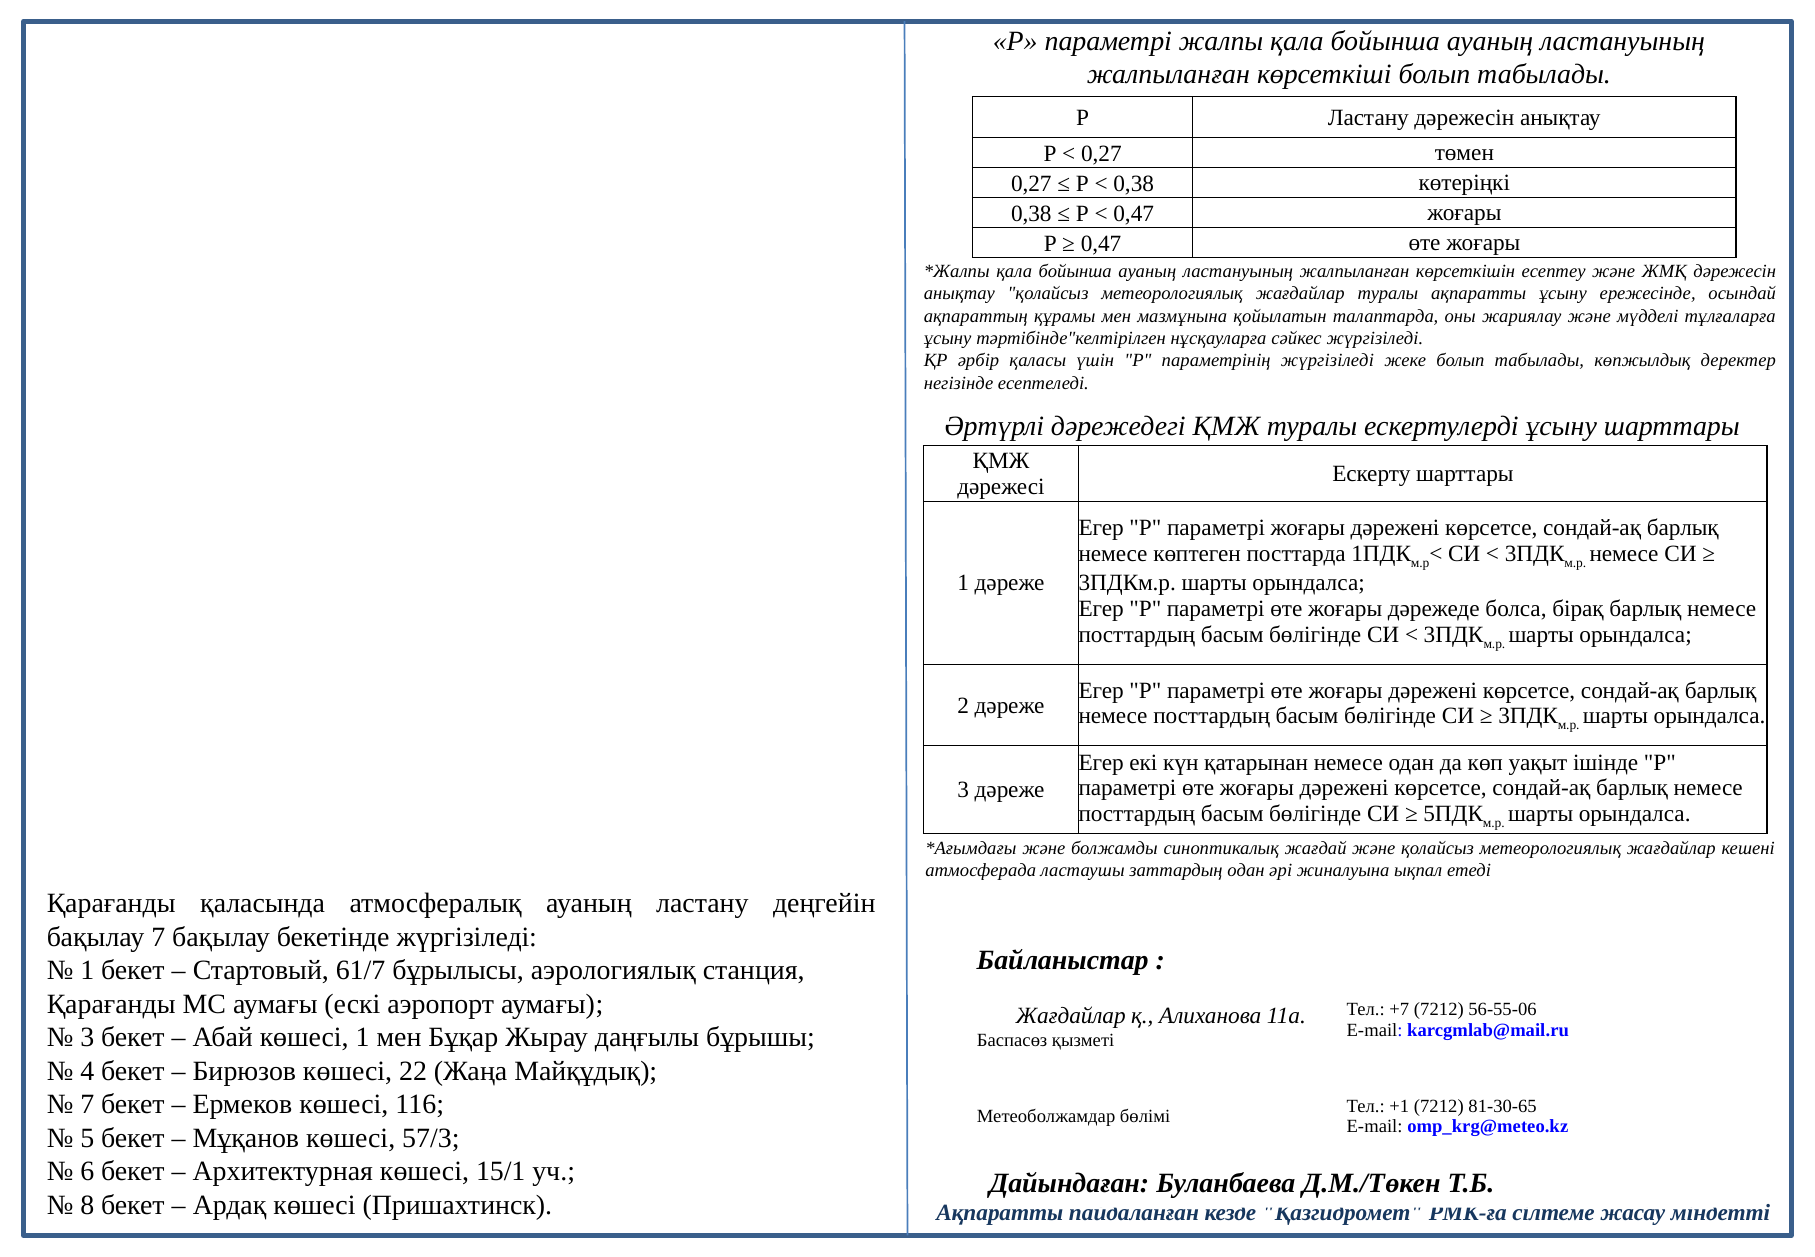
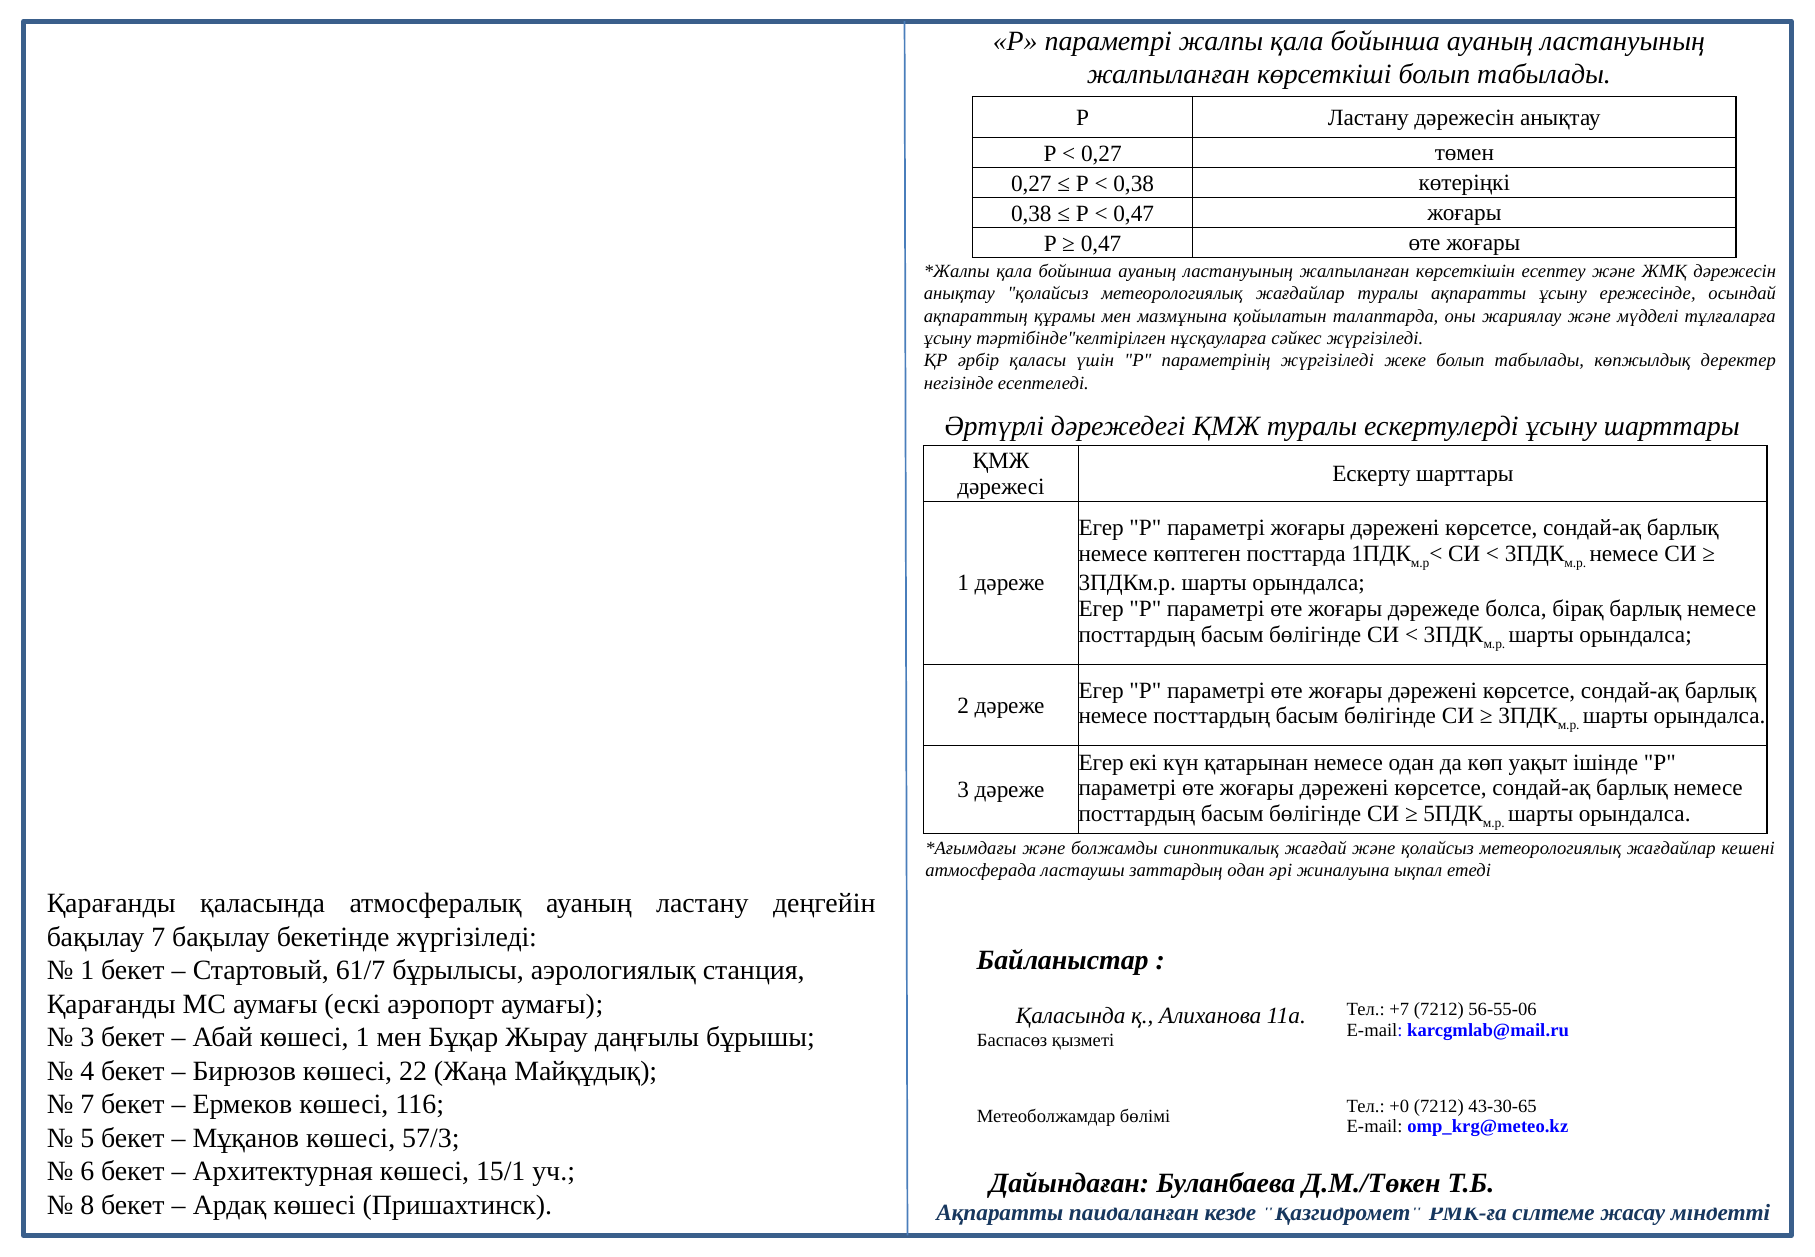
Жағдайлар: Жағдайлар -> Қаласында (1071, 1015)
+1: +1 -> +0 (1399, 1106)
81-30-65: 81-30-65 -> 43-30-65 (1503, 1106)
